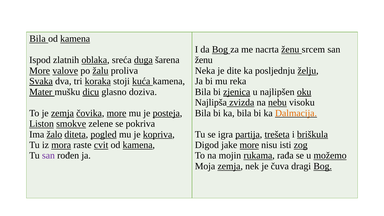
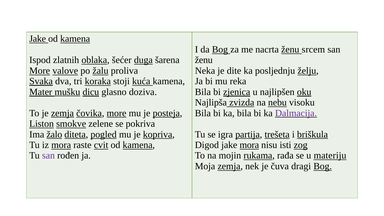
Bila: Bila -> Jake (38, 39)
sreća: sreća -> šećer (122, 60)
mušku underline: none -> present (67, 92)
Dalmacija colour: orange -> purple (296, 113)
jake more: more -> mora (249, 145)
možemo: možemo -> materiju (330, 156)
